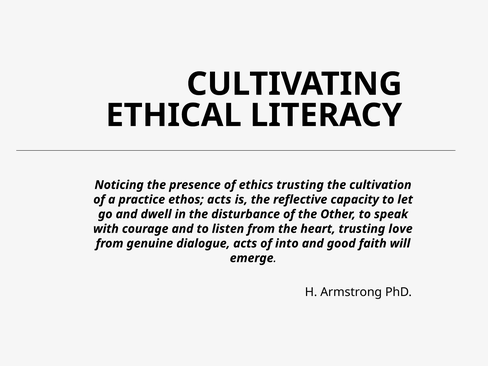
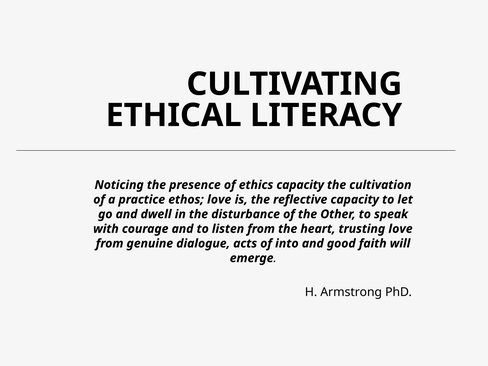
ethics trusting: trusting -> capacity (300, 185)
ethos acts: acts -> love (219, 200)
